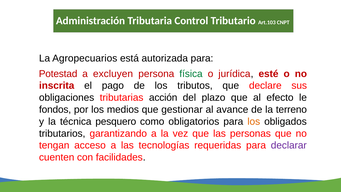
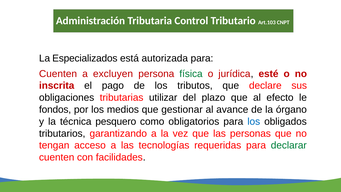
Agropecuarios: Agropecuarios -> Especializados (85, 58)
Potestad: Potestad -> Cuenten (58, 74)
acción: acción -> utilizar (163, 98)
terreno: terreno -> órgano (291, 109)
los colour: orange -> blue (254, 121)
declarar colour: purple -> green (289, 145)
